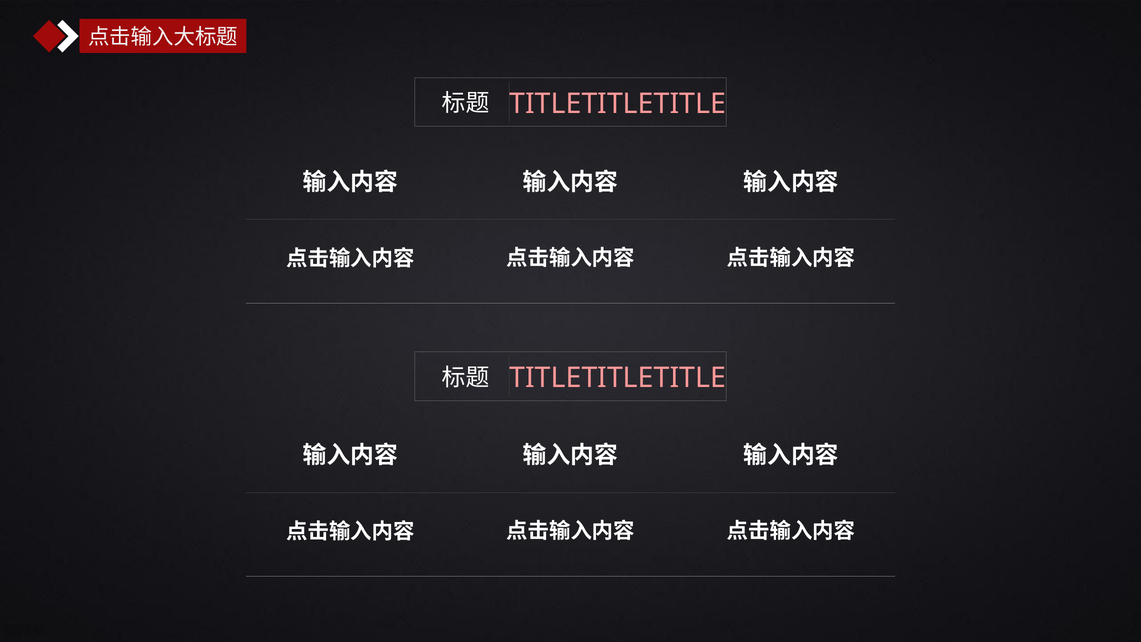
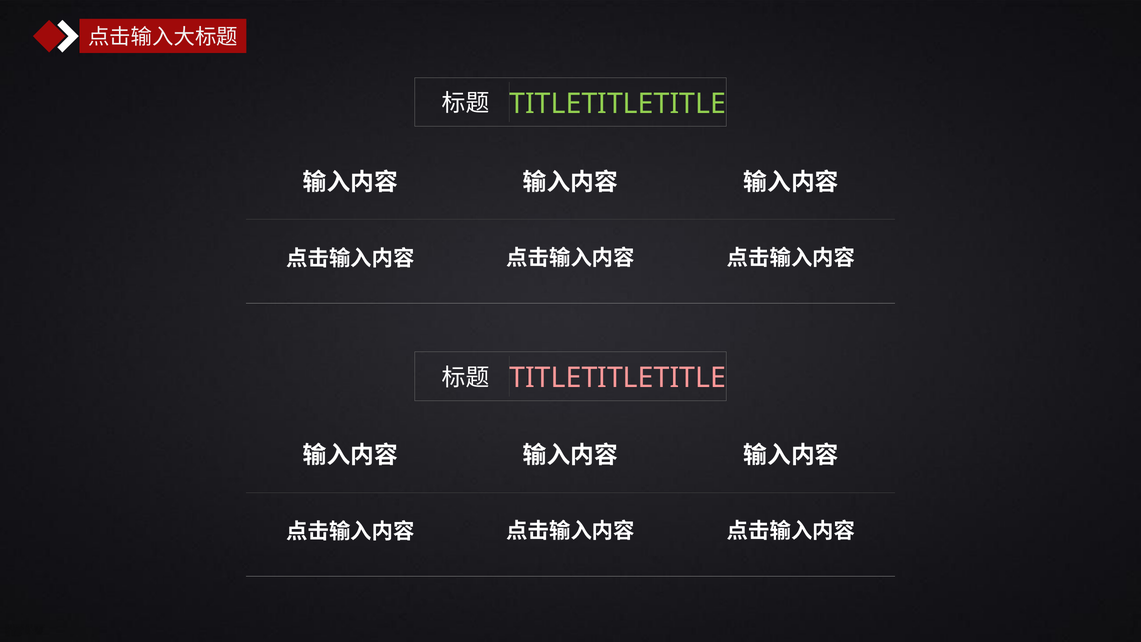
TITLETITLETITLE colour: pink -> light green (618, 104)
